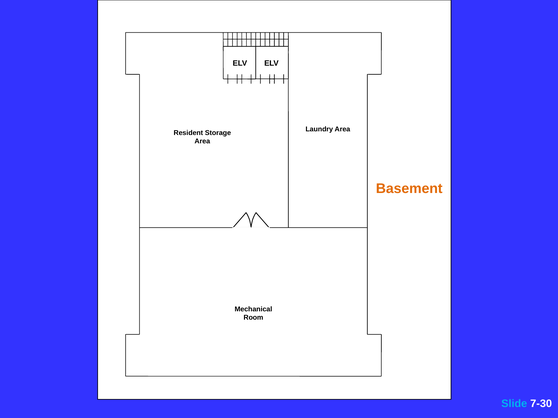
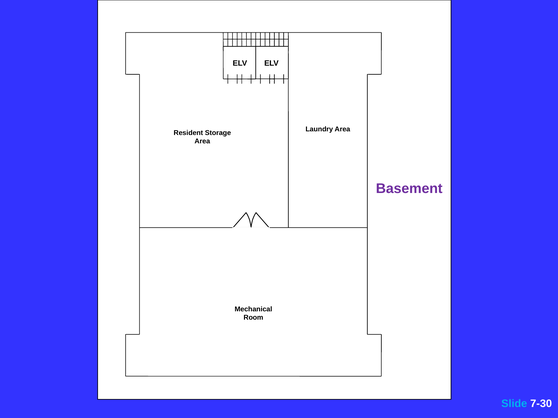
Basement colour: orange -> purple (409, 189)
